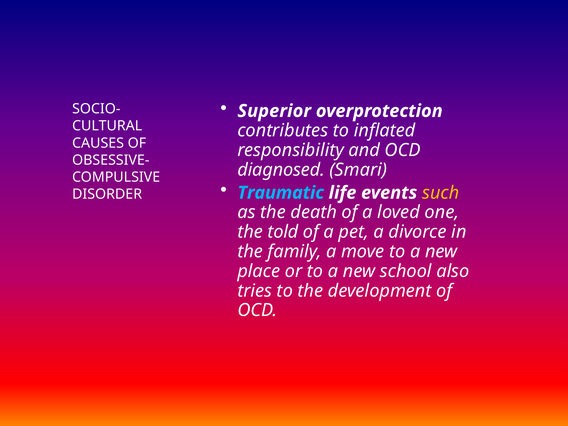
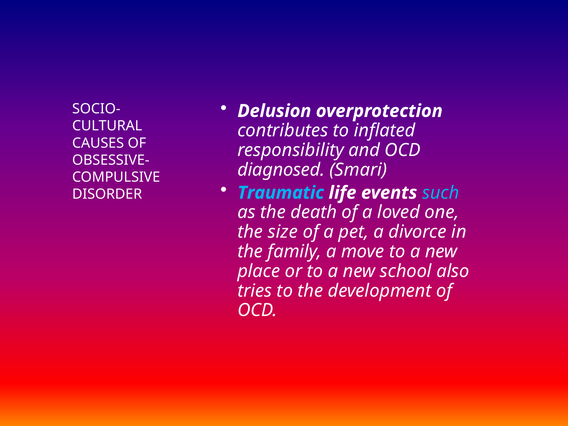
Superior: Superior -> Delusion (274, 111)
such colour: yellow -> light blue (441, 193)
told: told -> size (283, 232)
